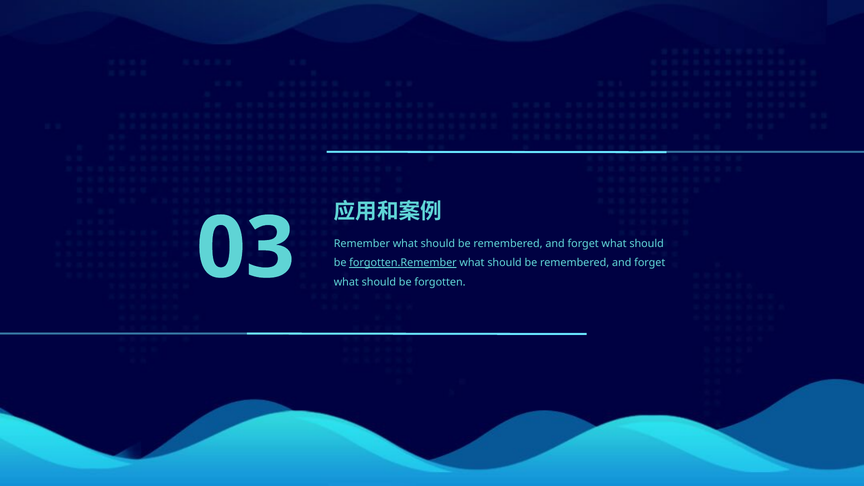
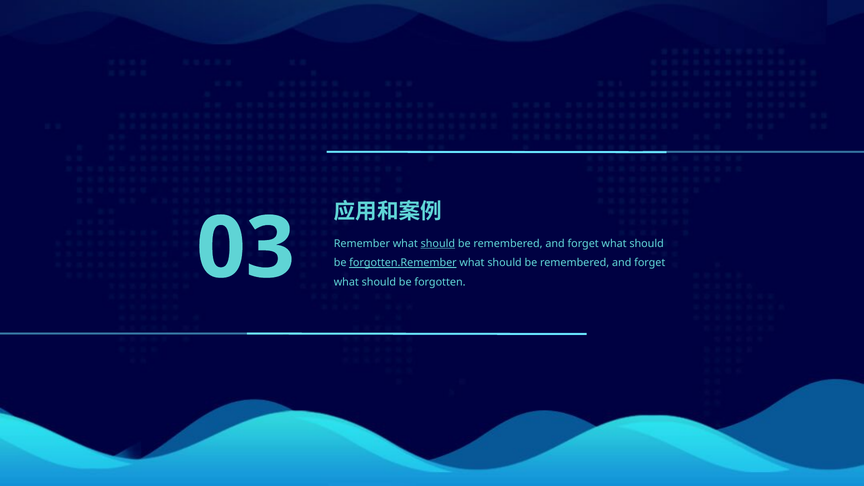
should underline: none -> present (438, 243)
